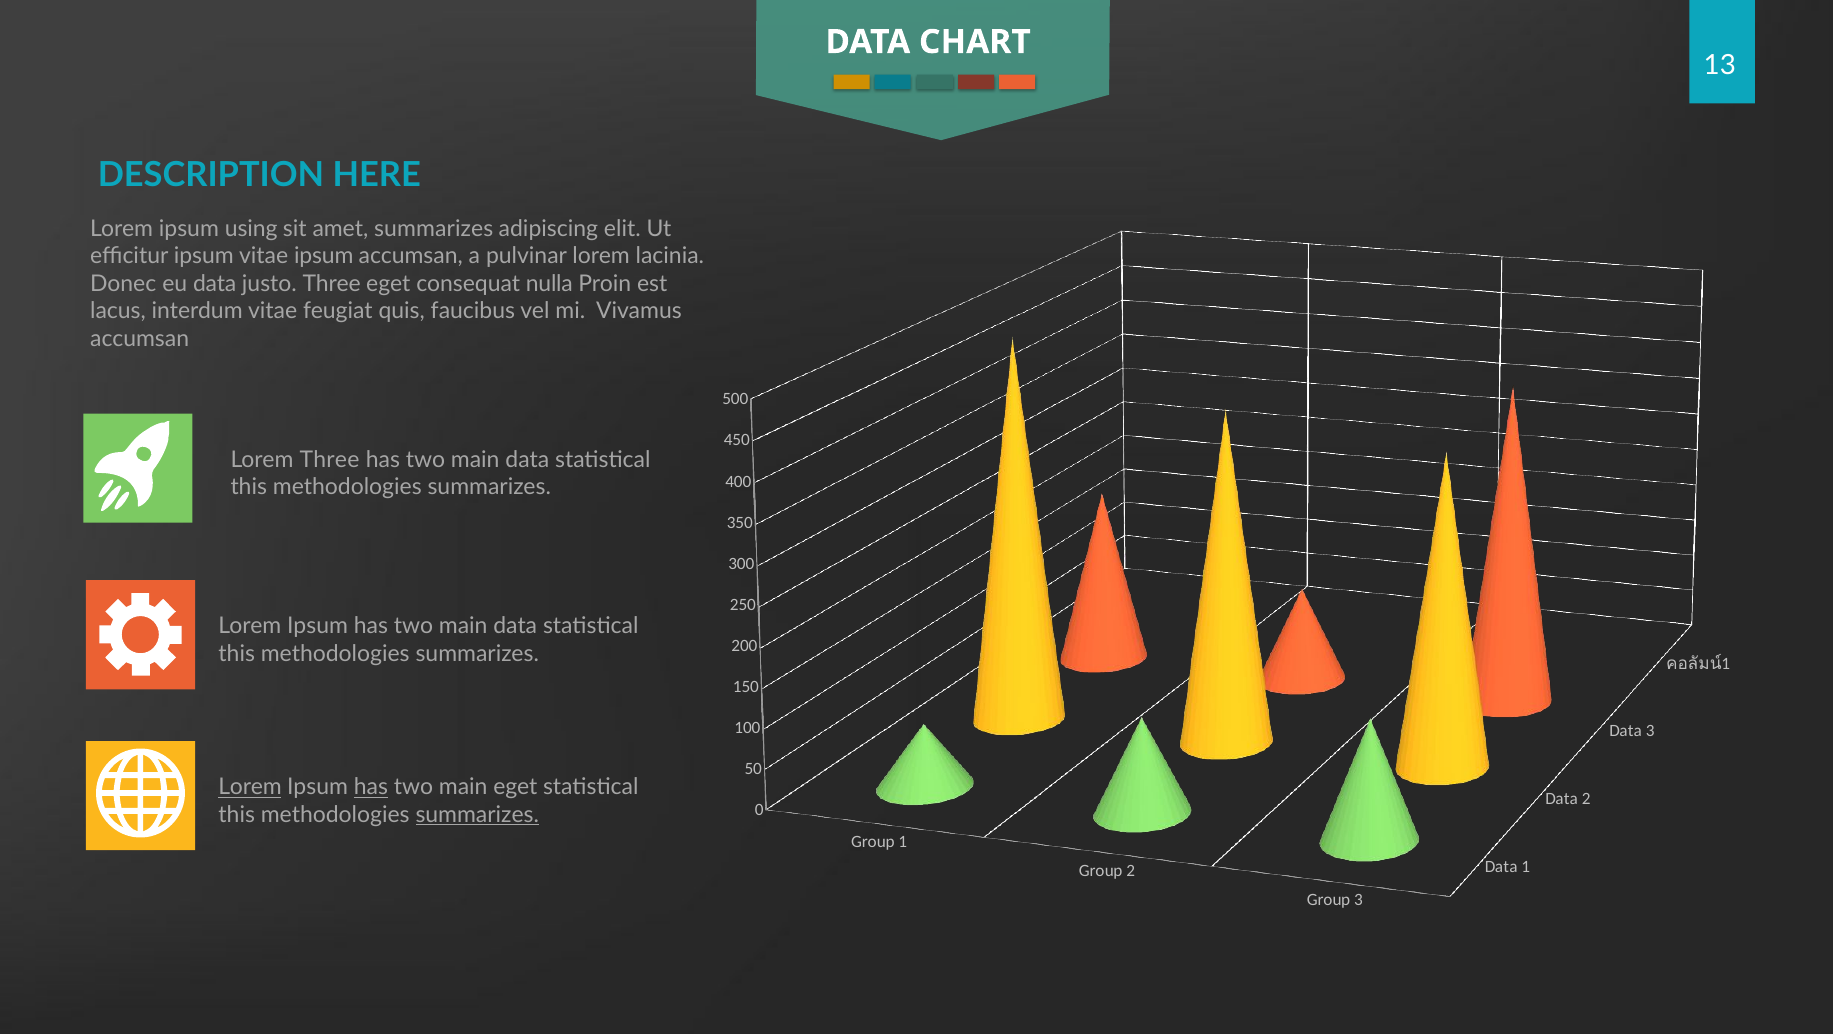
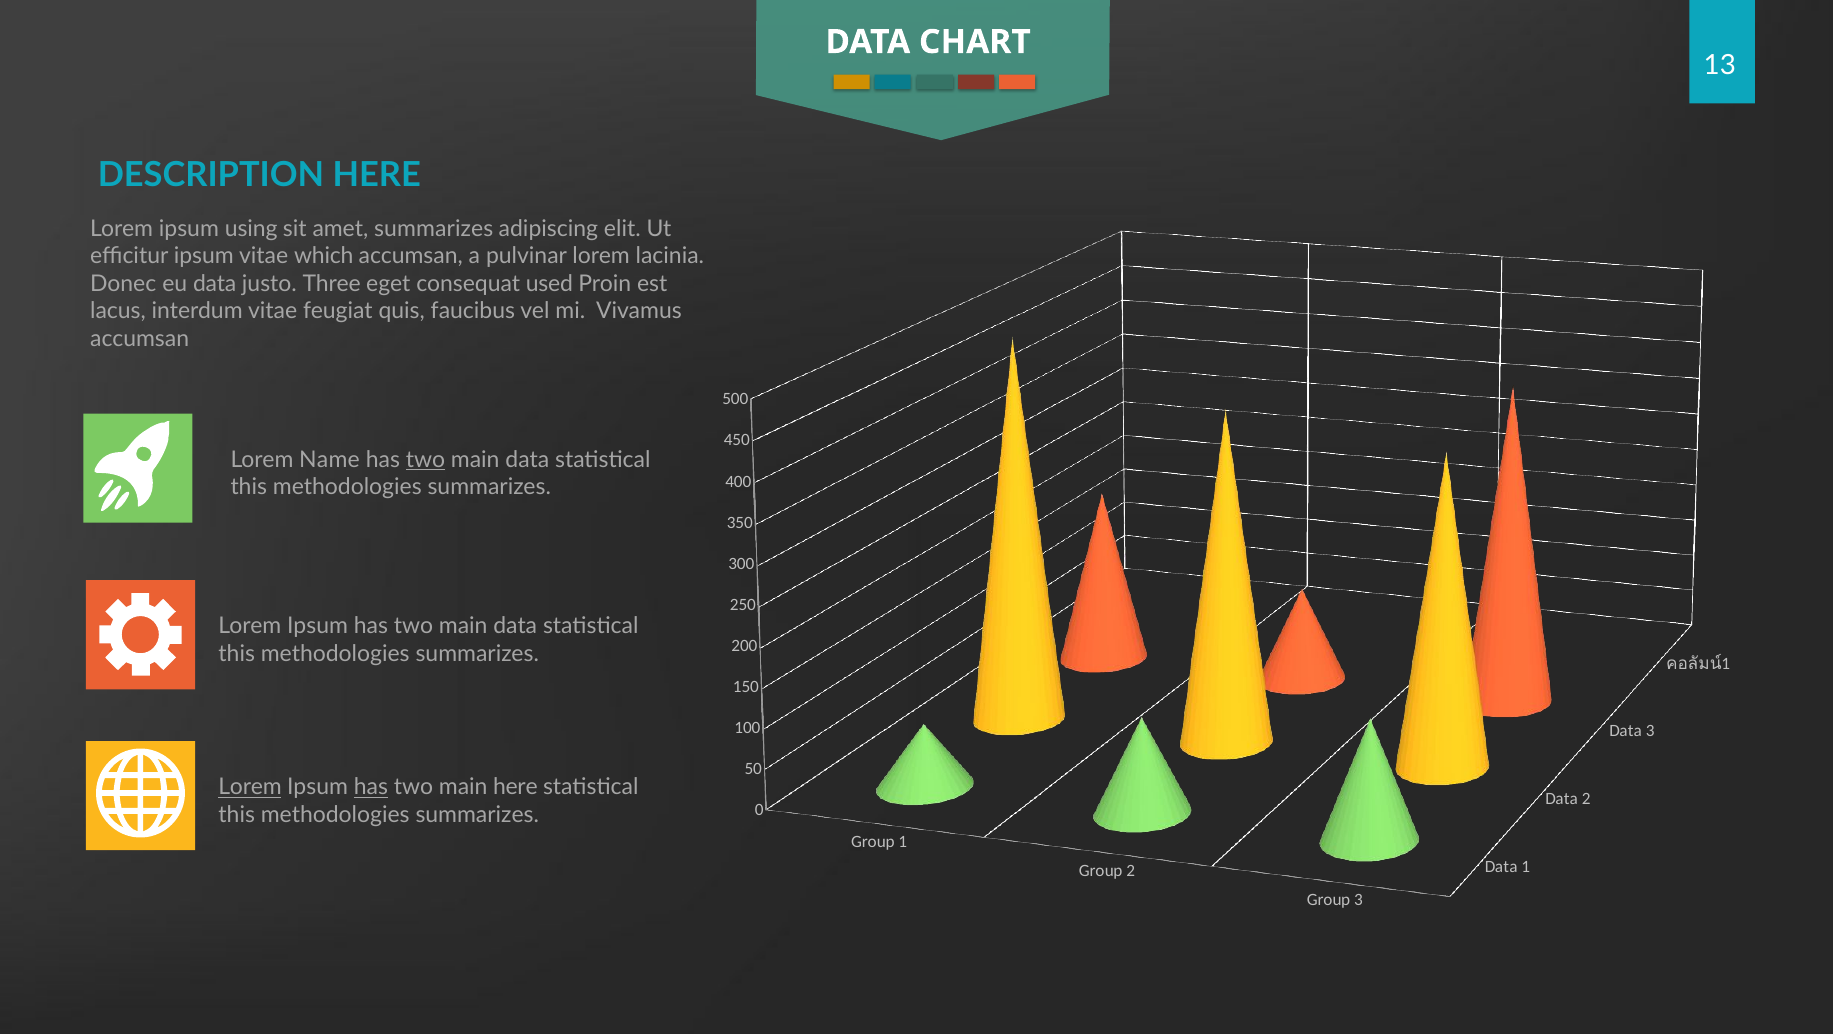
vitae ipsum: ipsum -> which (324, 256)
nulla: nulla -> used (549, 284)
Lorem Three: Three -> Name (330, 460)
two underline: none -> present (426, 460)
main eget: eget -> here (515, 787)
summarizes underline: present -> none (477, 815)
